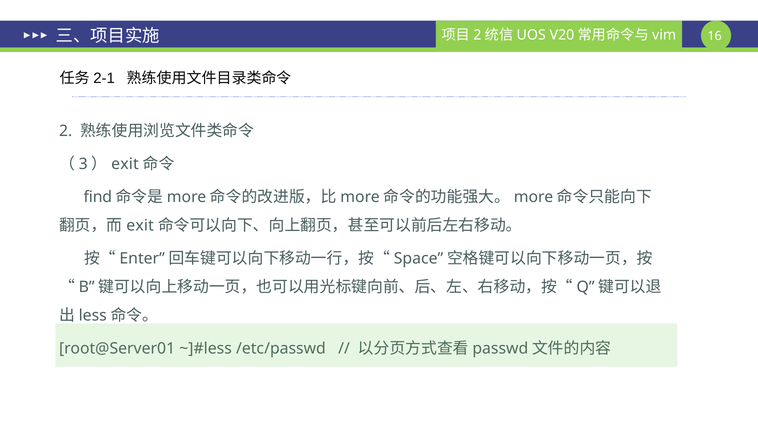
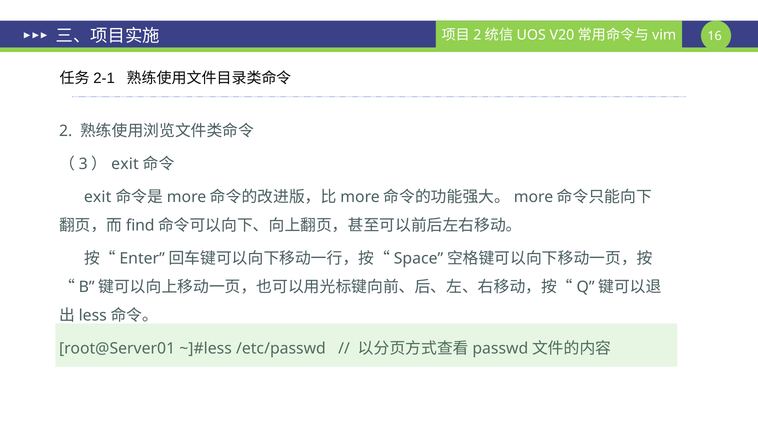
find: find -> exit (98, 197)
exit: exit -> find (140, 226)
